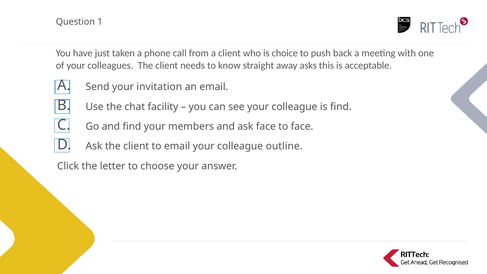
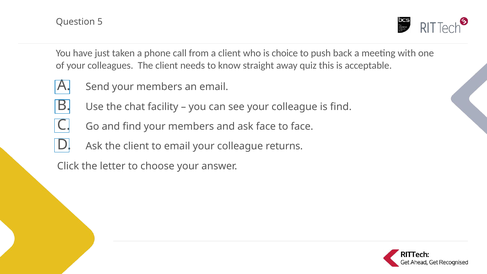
1: 1 -> 5 (100, 22)
asks: asks -> quiz (308, 65)
Send your invitation: invitation -> members (159, 87)
outline: outline -> returns (284, 146)
